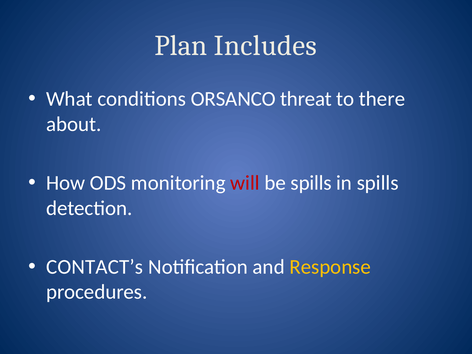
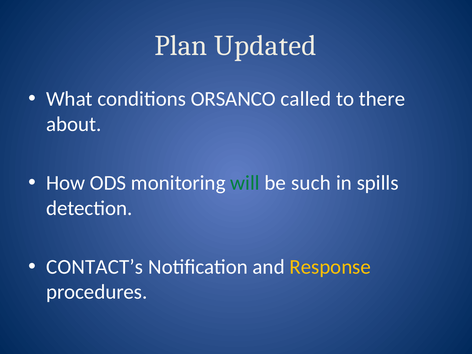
Includes: Includes -> Updated (265, 46)
threat: threat -> called (306, 99)
will colour: red -> green (245, 183)
be spills: spills -> such (311, 183)
